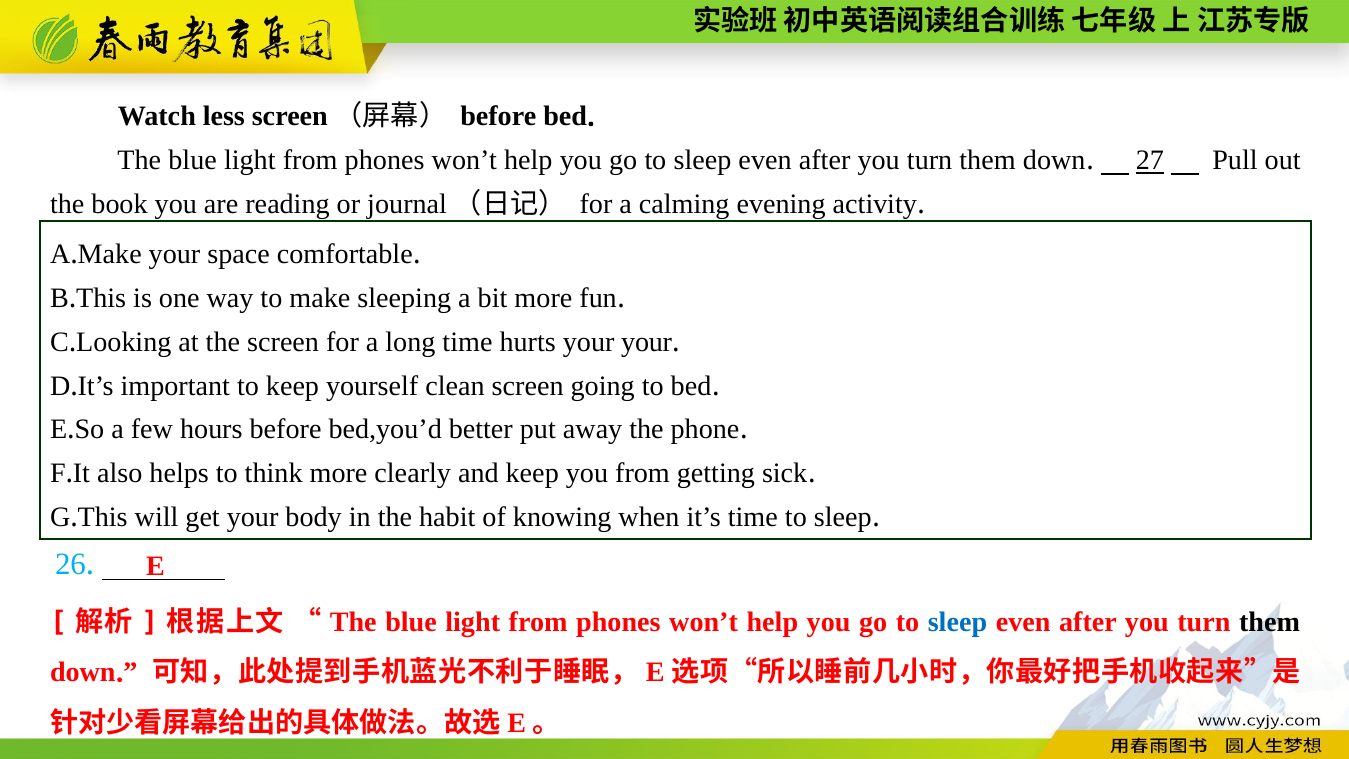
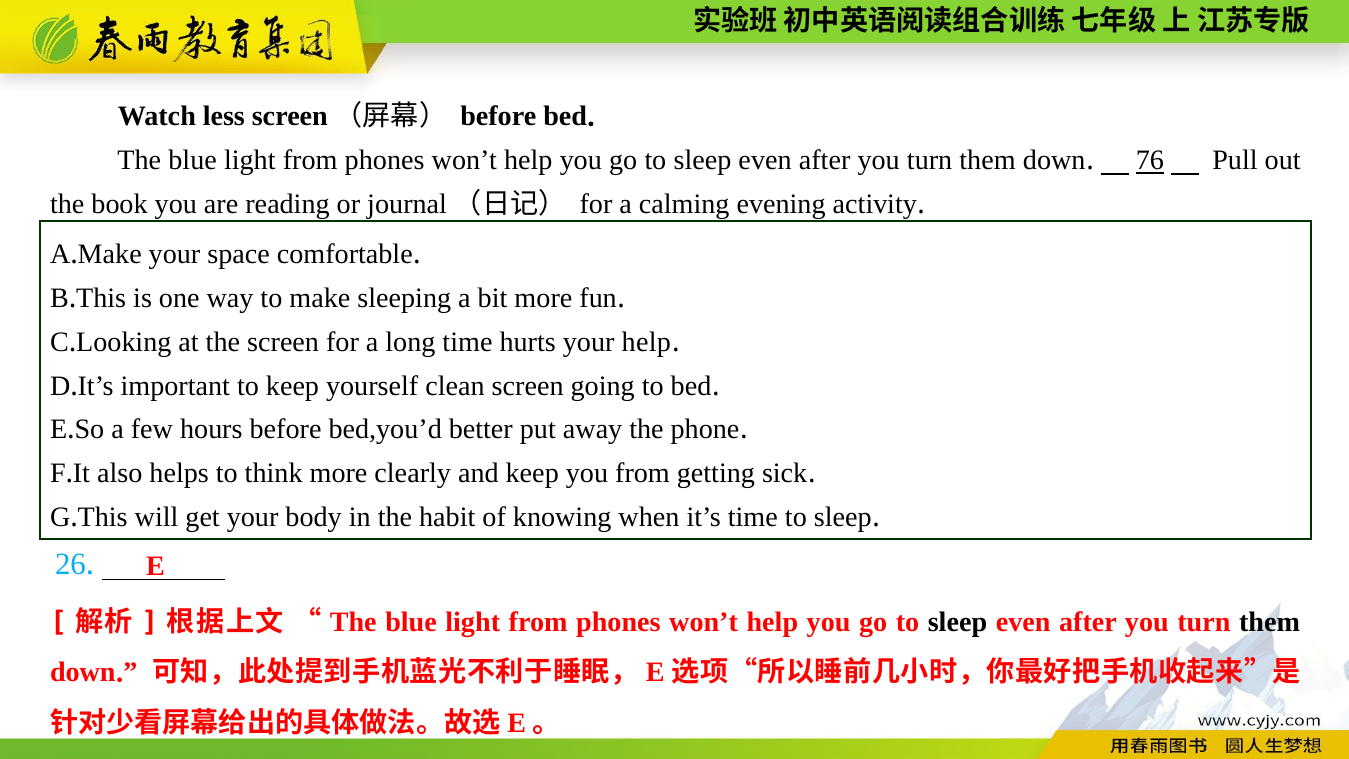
27: 27 -> 76 (1150, 160)
your your: your -> help (646, 342)
sleep colour: blue -> black (957, 622)
